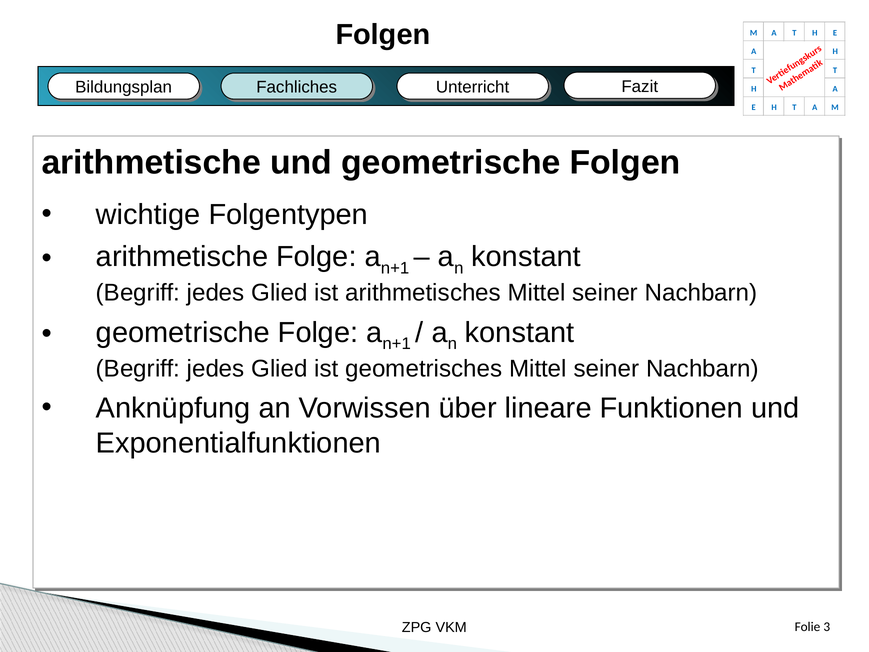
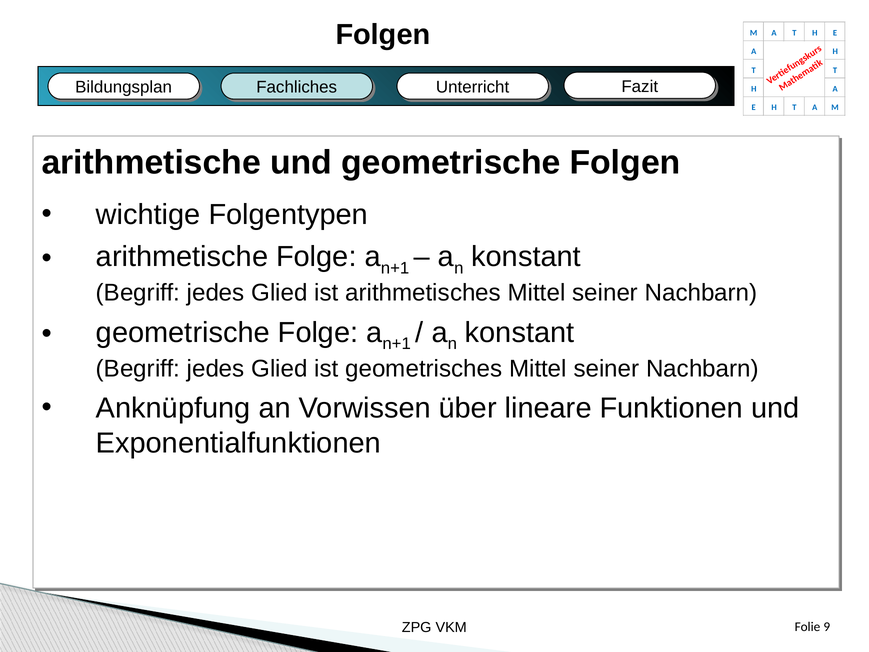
3: 3 -> 9 (827, 626)
